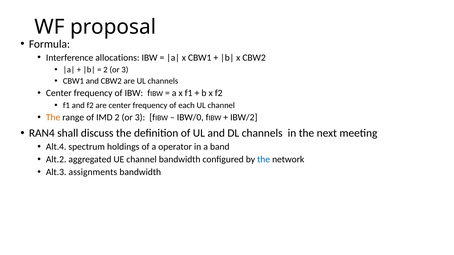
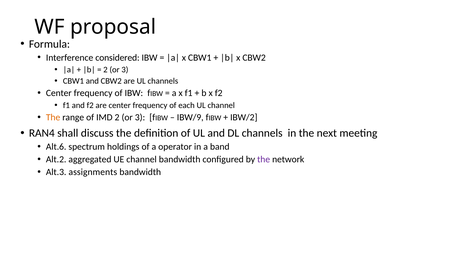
allocations: allocations -> considered (117, 58)
IBW/0: IBW/0 -> IBW/9 (190, 117)
Alt.4: Alt.4 -> Alt.6 (56, 147)
the colour: blue -> purple (264, 160)
